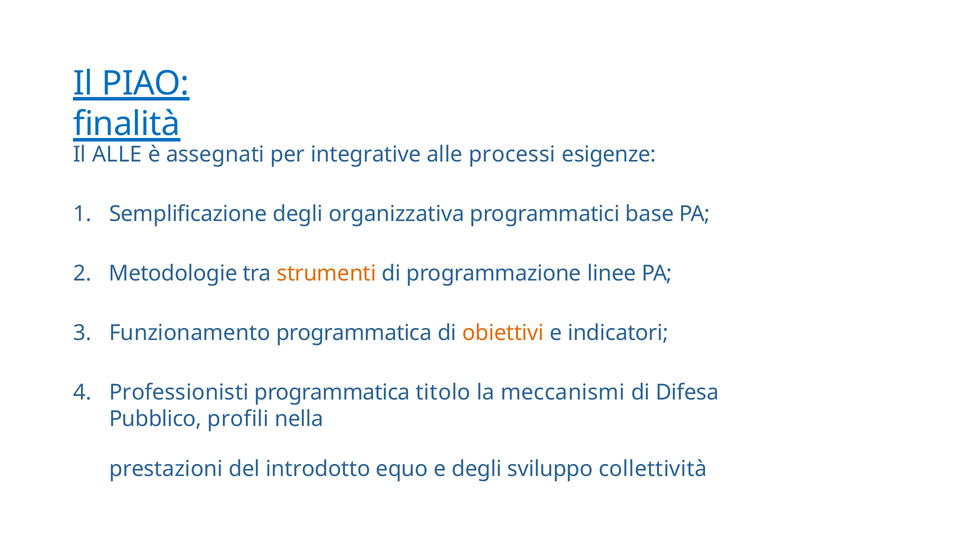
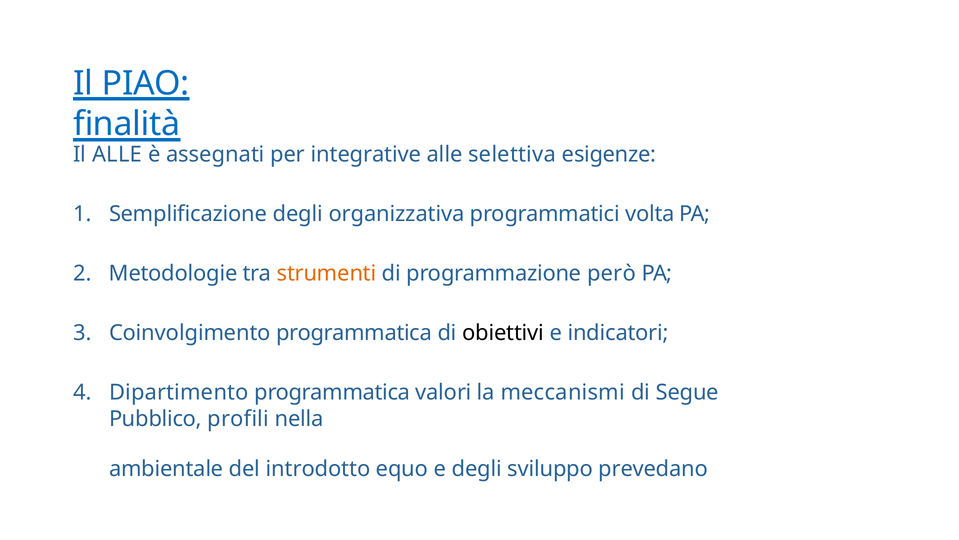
processi: processi -> selettiva (512, 154)
base: base -> volta (650, 214)
linee: linee -> però (611, 273)
Funzionamento: Funzionamento -> Coinvolgimento (190, 333)
obiettivi colour: orange -> black (503, 333)
Professionisti: Professionisti -> Dipartimento (179, 392)
titolo: titolo -> valori (443, 392)
Difesa: Difesa -> Segue (687, 392)
prestazioni: prestazioni -> ambientale (166, 468)
collettività: collettività -> prevedano (653, 468)
